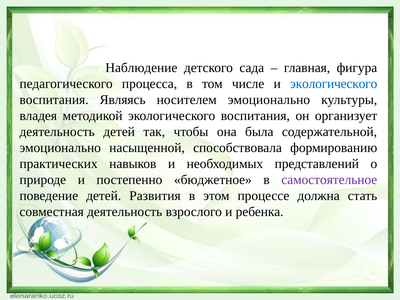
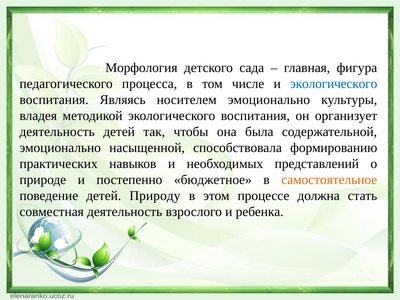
Наблюдение: Наблюдение -> Морфология (141, 68)
самостоятельное colour: purple -> orange (329, 180)
Развития: Развития -> Природу (155, 196)
